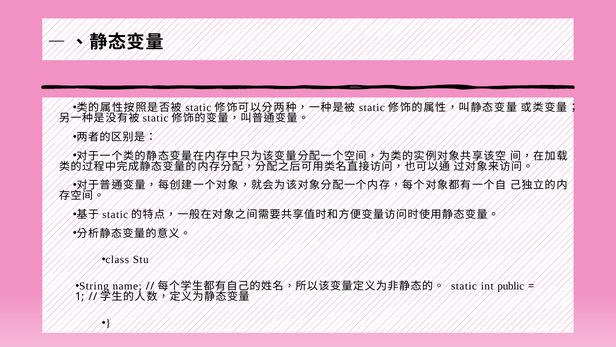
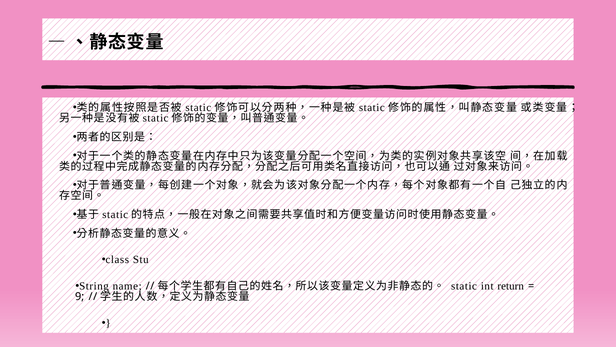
public: public -> return (511, 286)
1: 1 -> 9 (80, 296)
